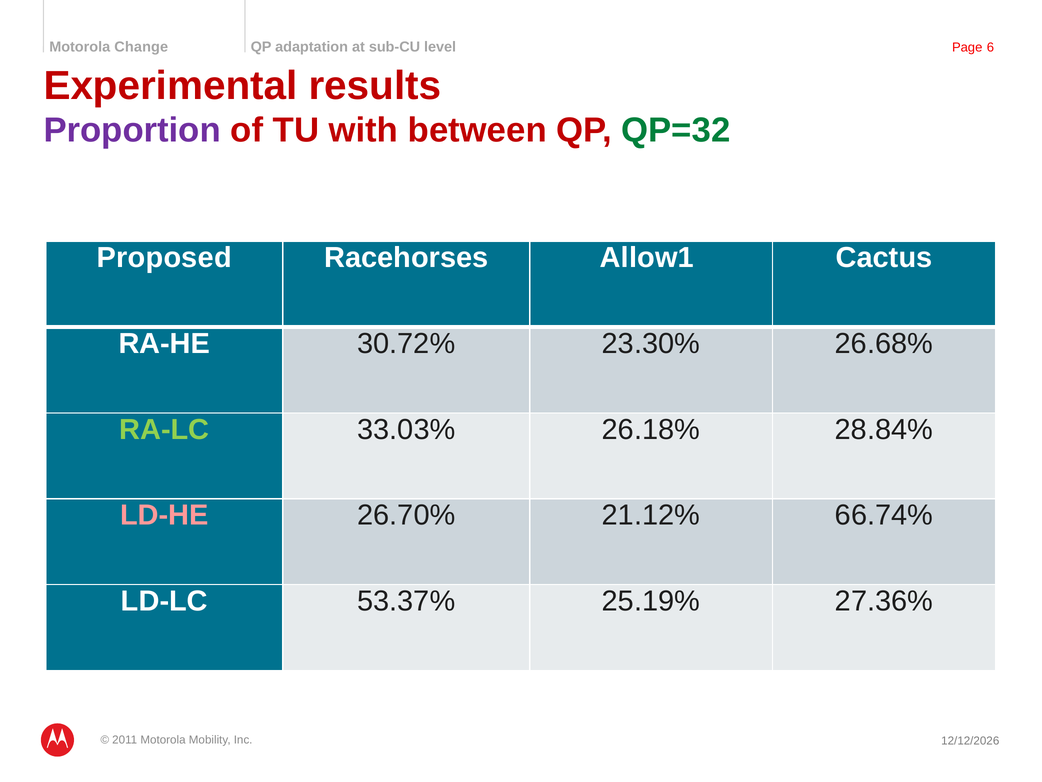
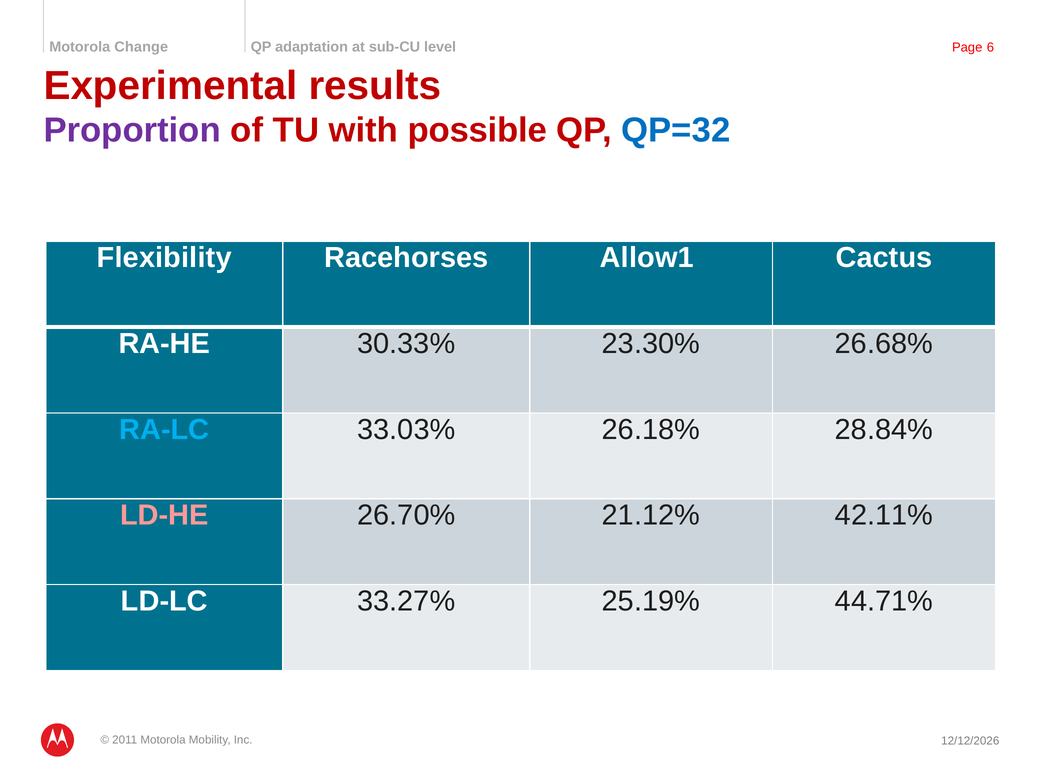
between: between -> possible (477, 130)
QP=32 colour: green -> blue (676, 130)
Proposed: Proposed -> Flexibility (164, 258)
30.72%: 30.72% -> 30.33% (406, 344)
RA-LC colour: light green -> light blue (164, 429)
66.74%: 66.74% -> 42.11% (884, 515)
53.37%: 53.37% -> 33.27% (406, 601)
27.36%: 27.36% -> 44.71% (884, 601)
